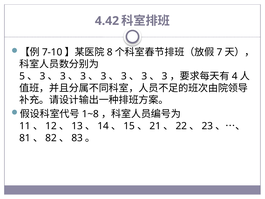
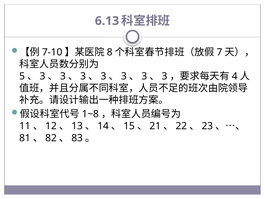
4.42: 4.42 -> 6.13 (107, 21)
